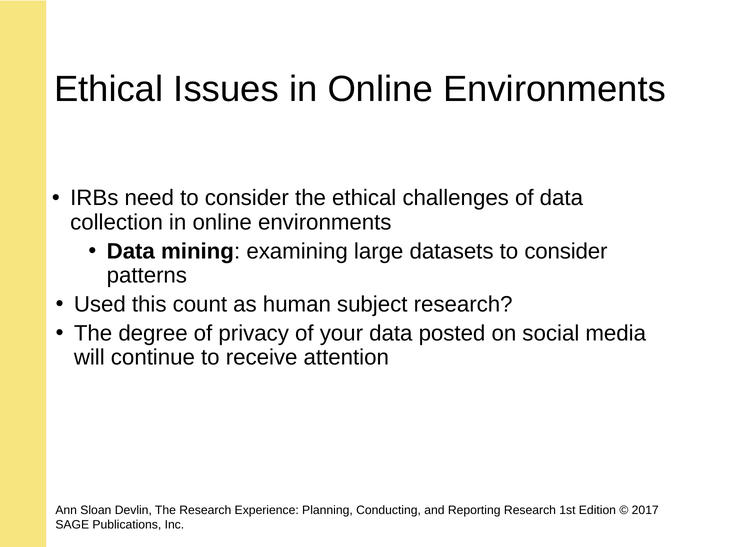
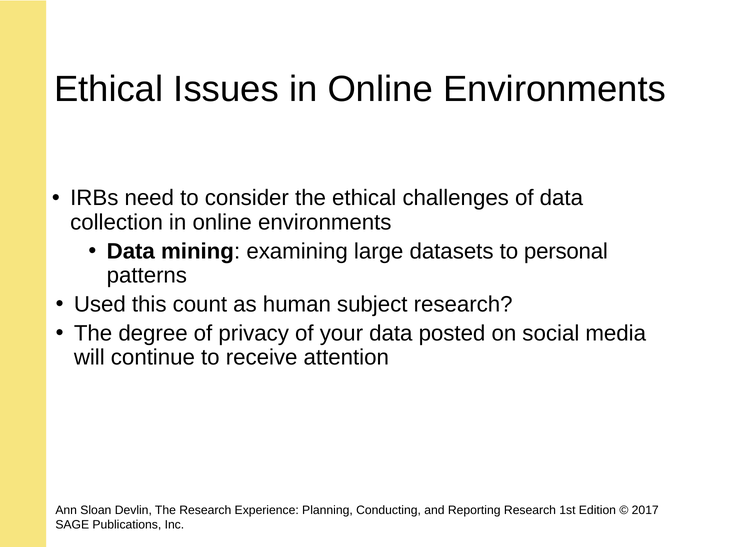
datasets to consider: consider -> personal (566, 251)
